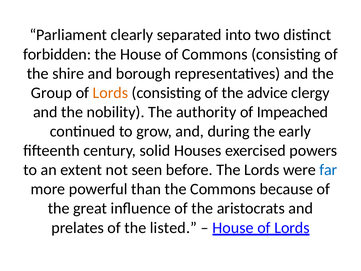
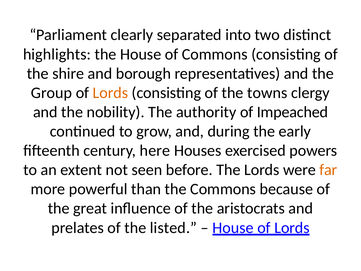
forbidden: forbidden -> highlights (57, 54)
advice: advice -> towns (267, 93)
solid: solid -> here (155, 150)
far colour: blue -> orange (328, 170)
